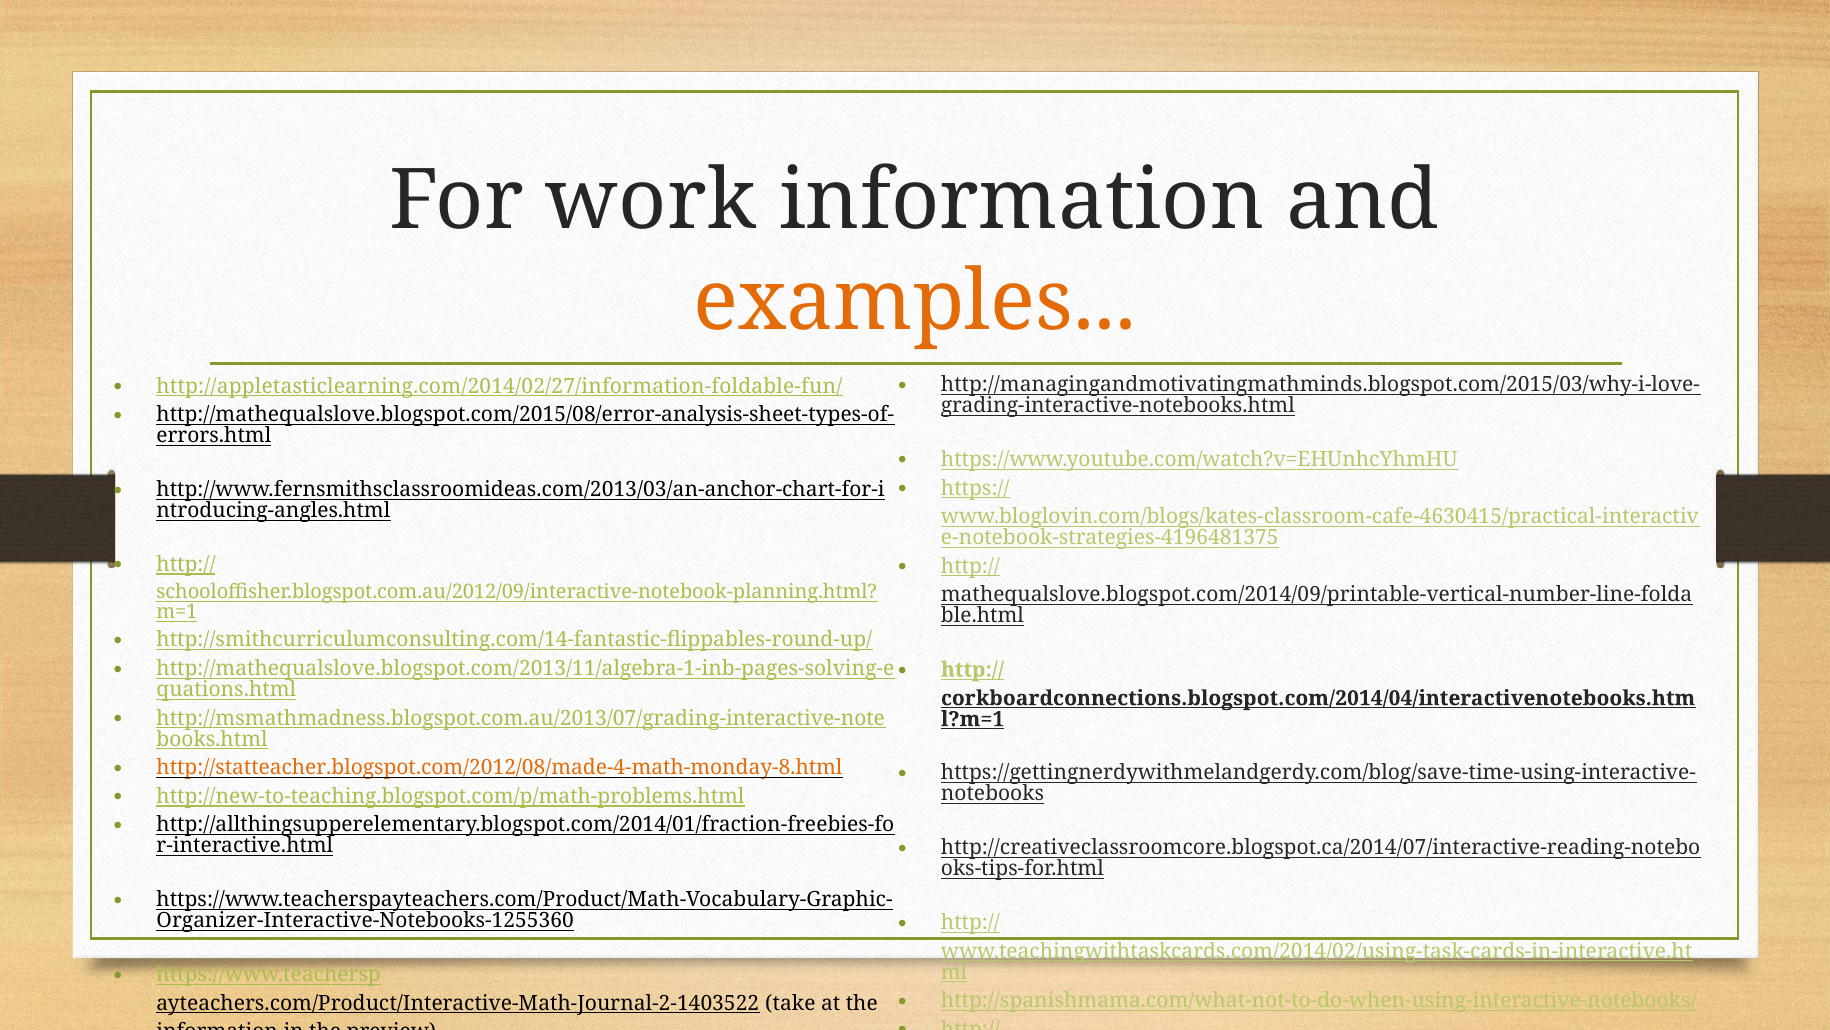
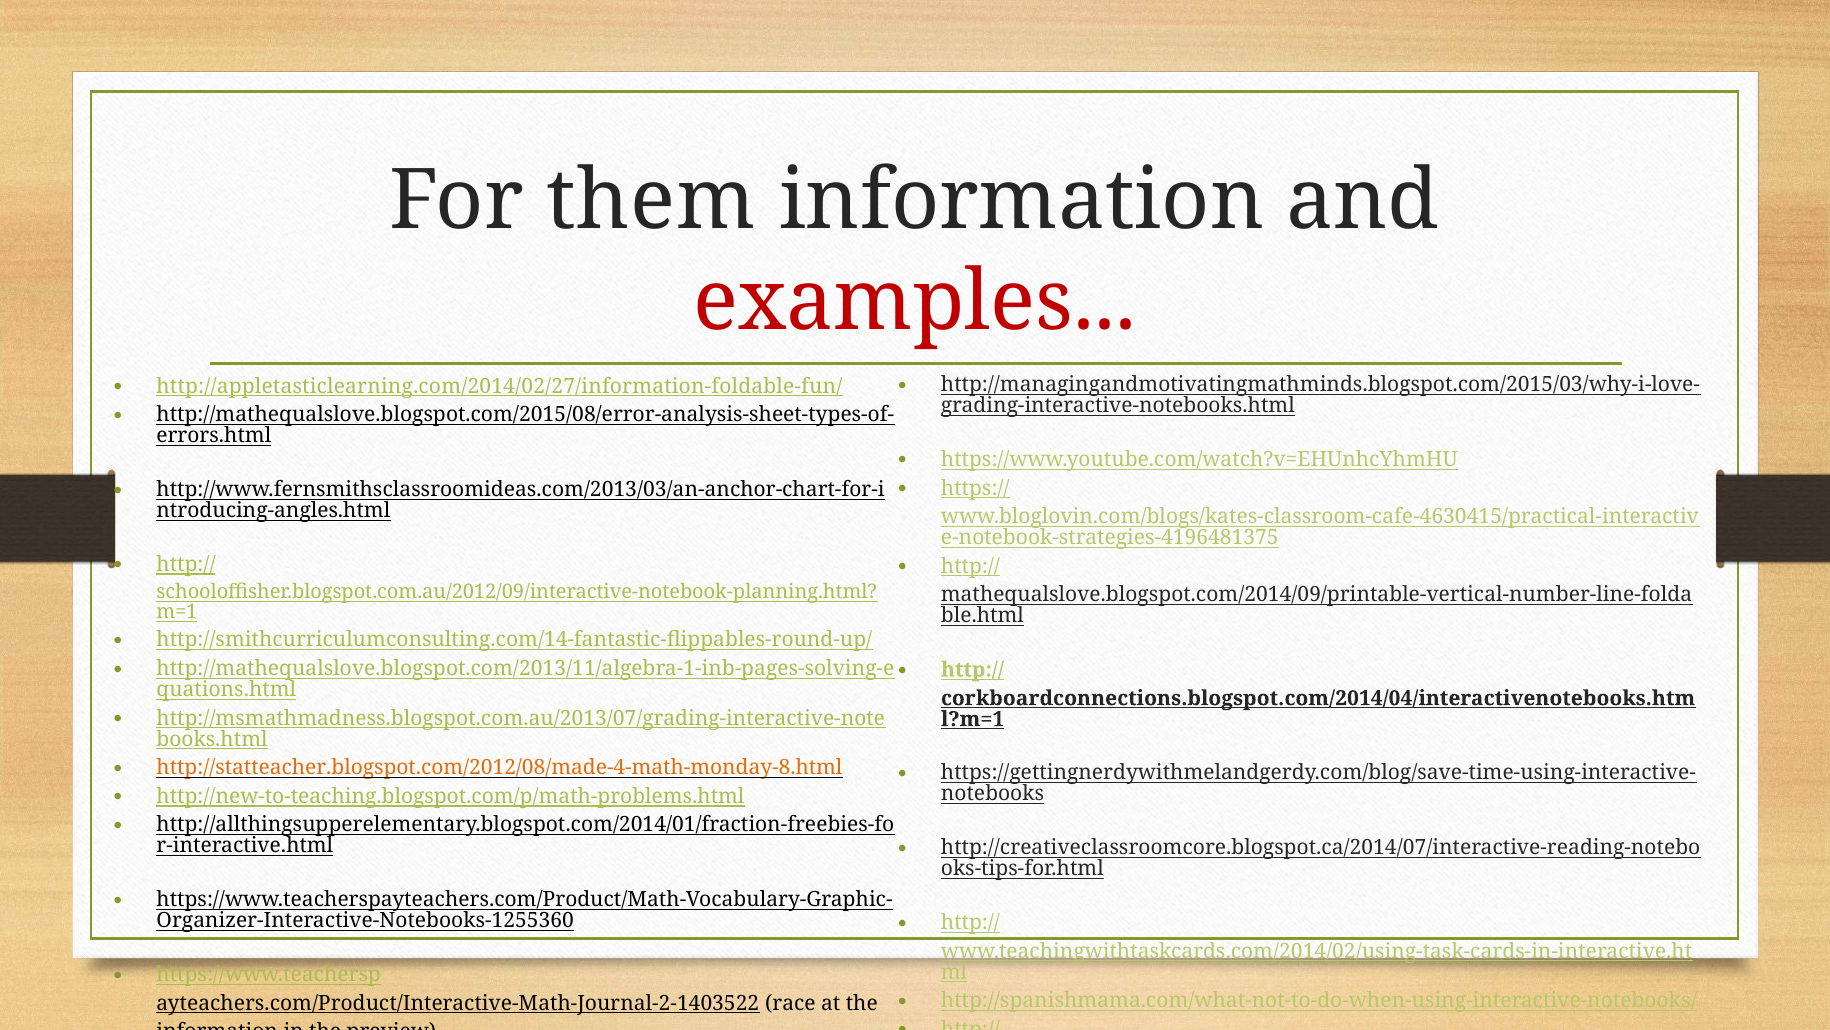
work: work -> them (651, 201)
examples colour: orange -> red (915, 301)
take: take -> race (790, 1003)
